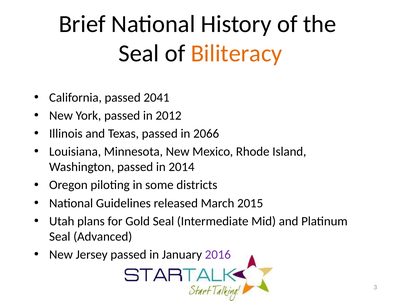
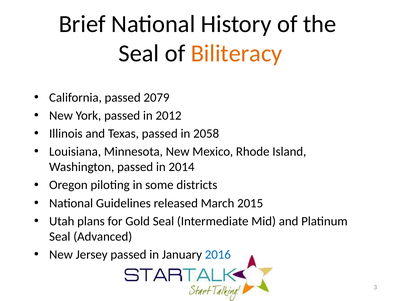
2041: 2041 -> 2079 (157, 97)
2066: 2066 -> 2058 (206, 134)
2016 colour: purple -> blue (218, 254)
